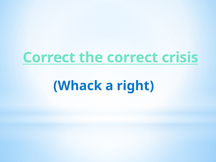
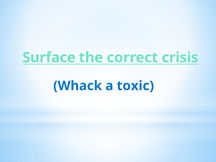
Correct: Correct -> Surface (49, 58)
right: right -> toxic (135, 86)
